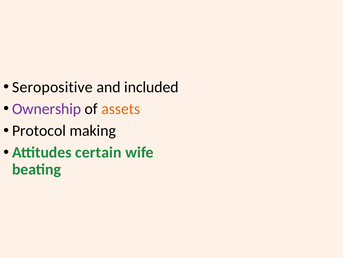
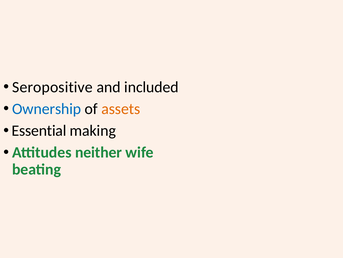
Ownership colour: purple -> blue (47, 109)
Protocol: Protocol -> Essential (39, 130)
certain: certain -> neither (99, 152)
